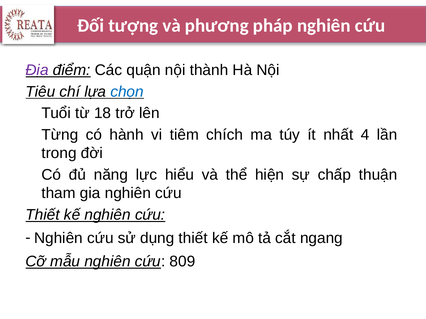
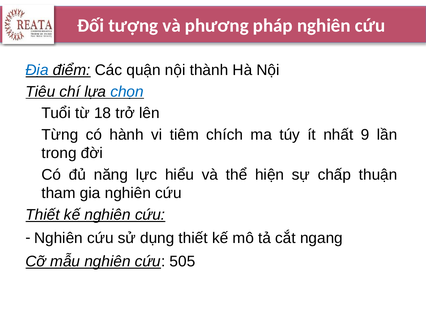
Địa colour: purple -> blue (37, 70)
4: 4 -> 9 (365, 135)
809: 809 -> 505 (182, 262)
